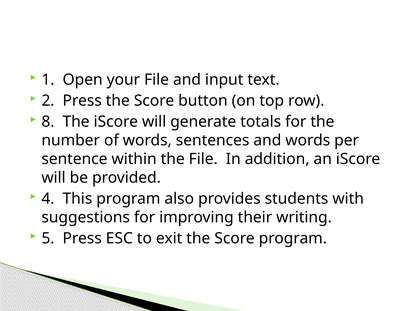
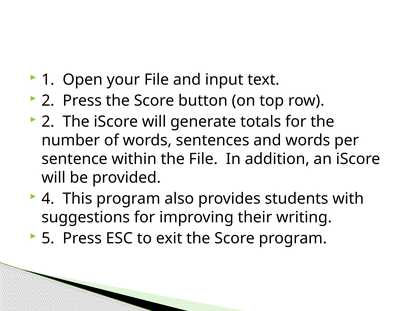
8: 8 -> 2 (48, 122)
